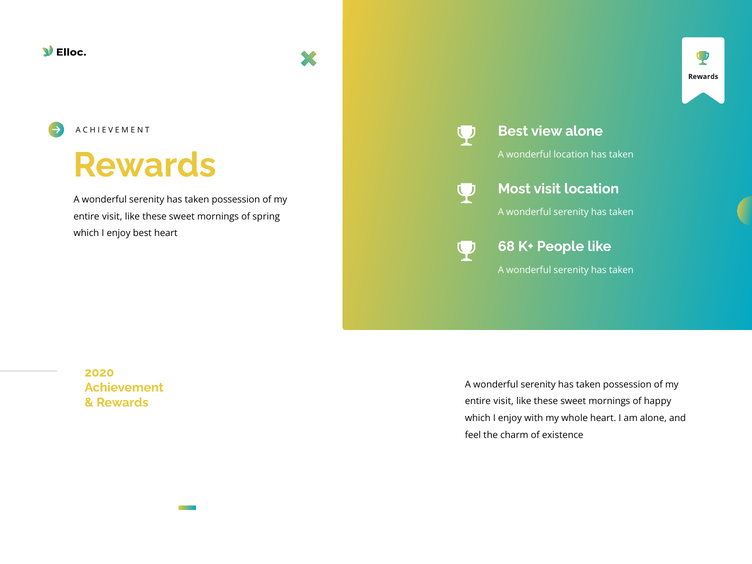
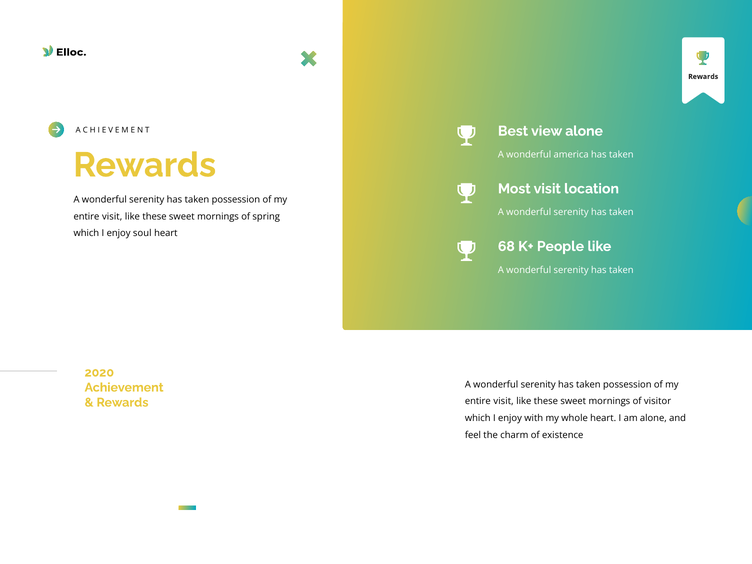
wonderful location: location -> america (571, 155)
enjoy best: best -> soul (142, 233)
happy: happy -> visitor (658, 401)
